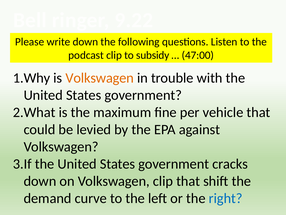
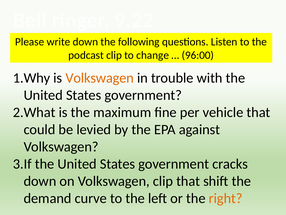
subsidy: subsidy -> change (153, 55)
47:00: 47:00 -> 96:00 (198, 55)
right colour: blue -> orange (226, 198)
